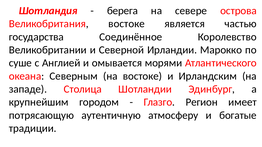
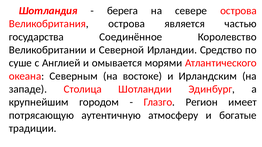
Великобритания востоке: востоке -> острова (127, 24)
Марокко: Марокко -> Средство (221, 50)
